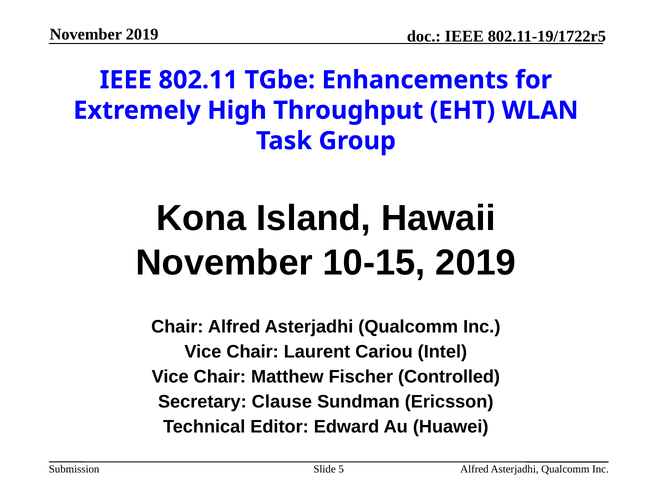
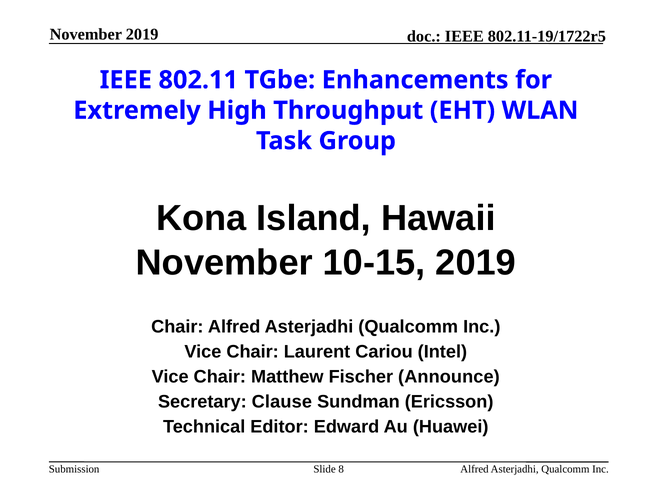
Controlled: Controlled -> Announce (449, 377)
5: 5 -> 8 (341, 469)
